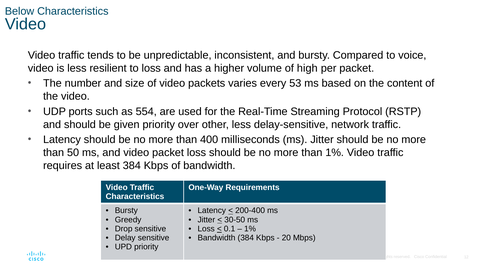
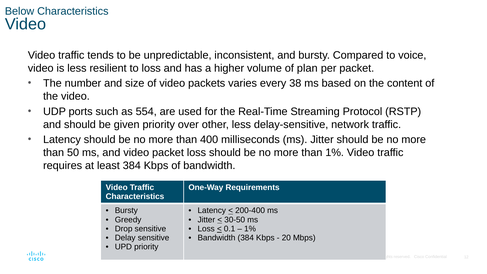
high: high -> plan (307, 68)
53: 53 -> 38 (295, 83)
